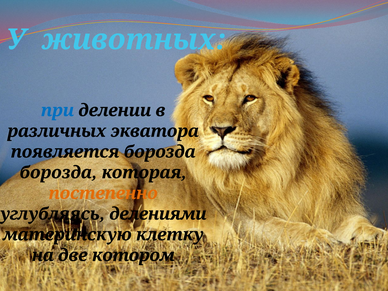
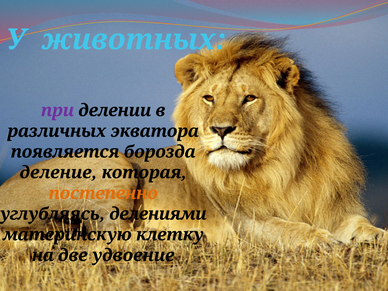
при colour: blue -> purple (57, 110)
борозда: борозда -> деление (58, 173)
котором: котором -> удвоение (133, 255)
